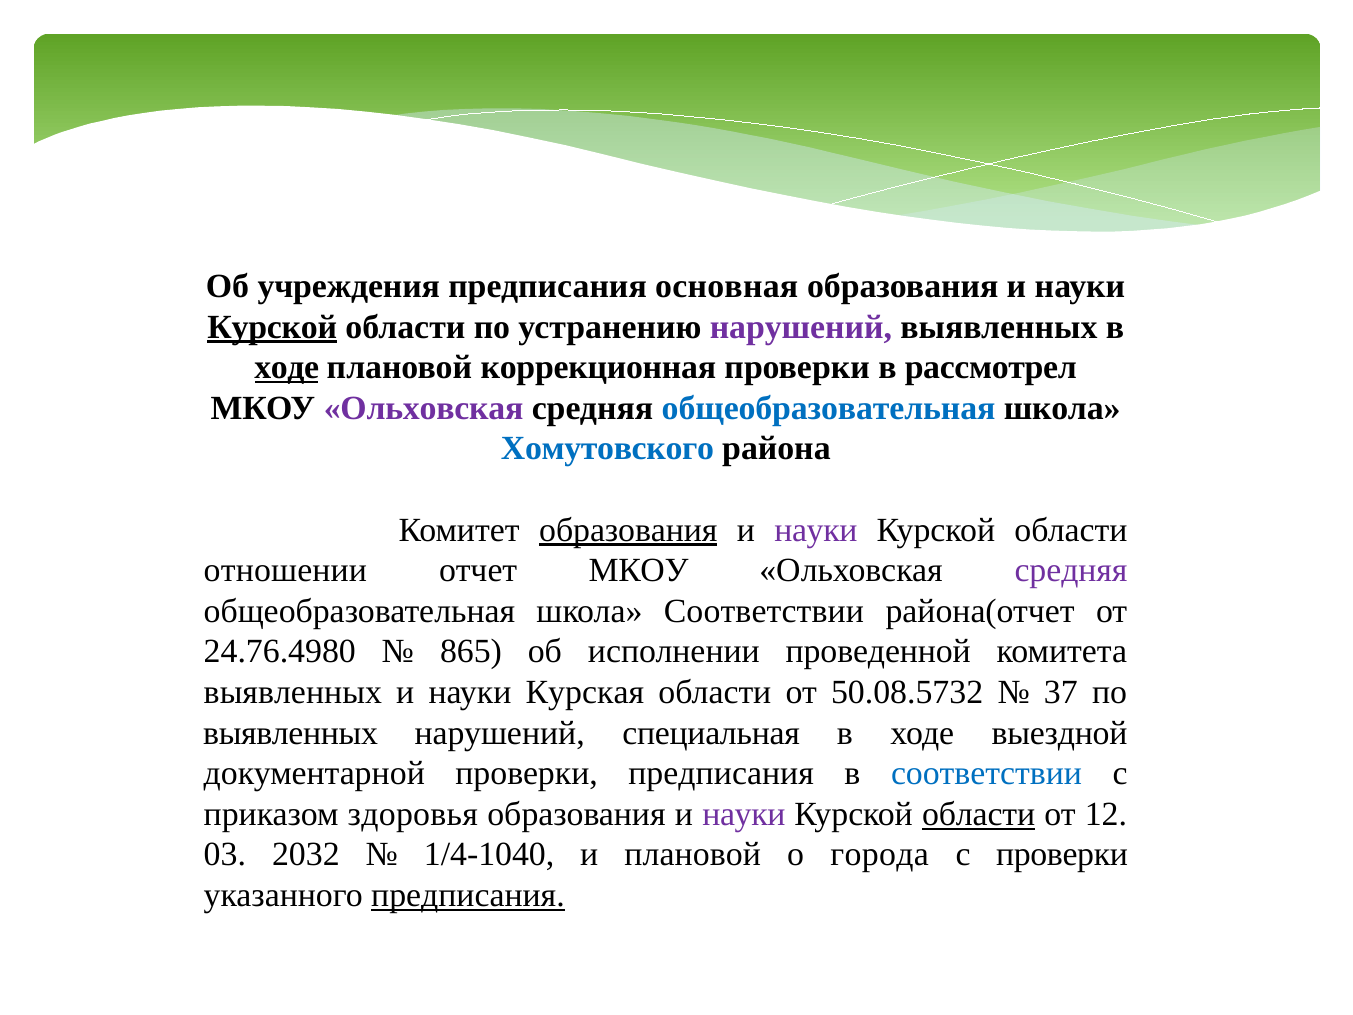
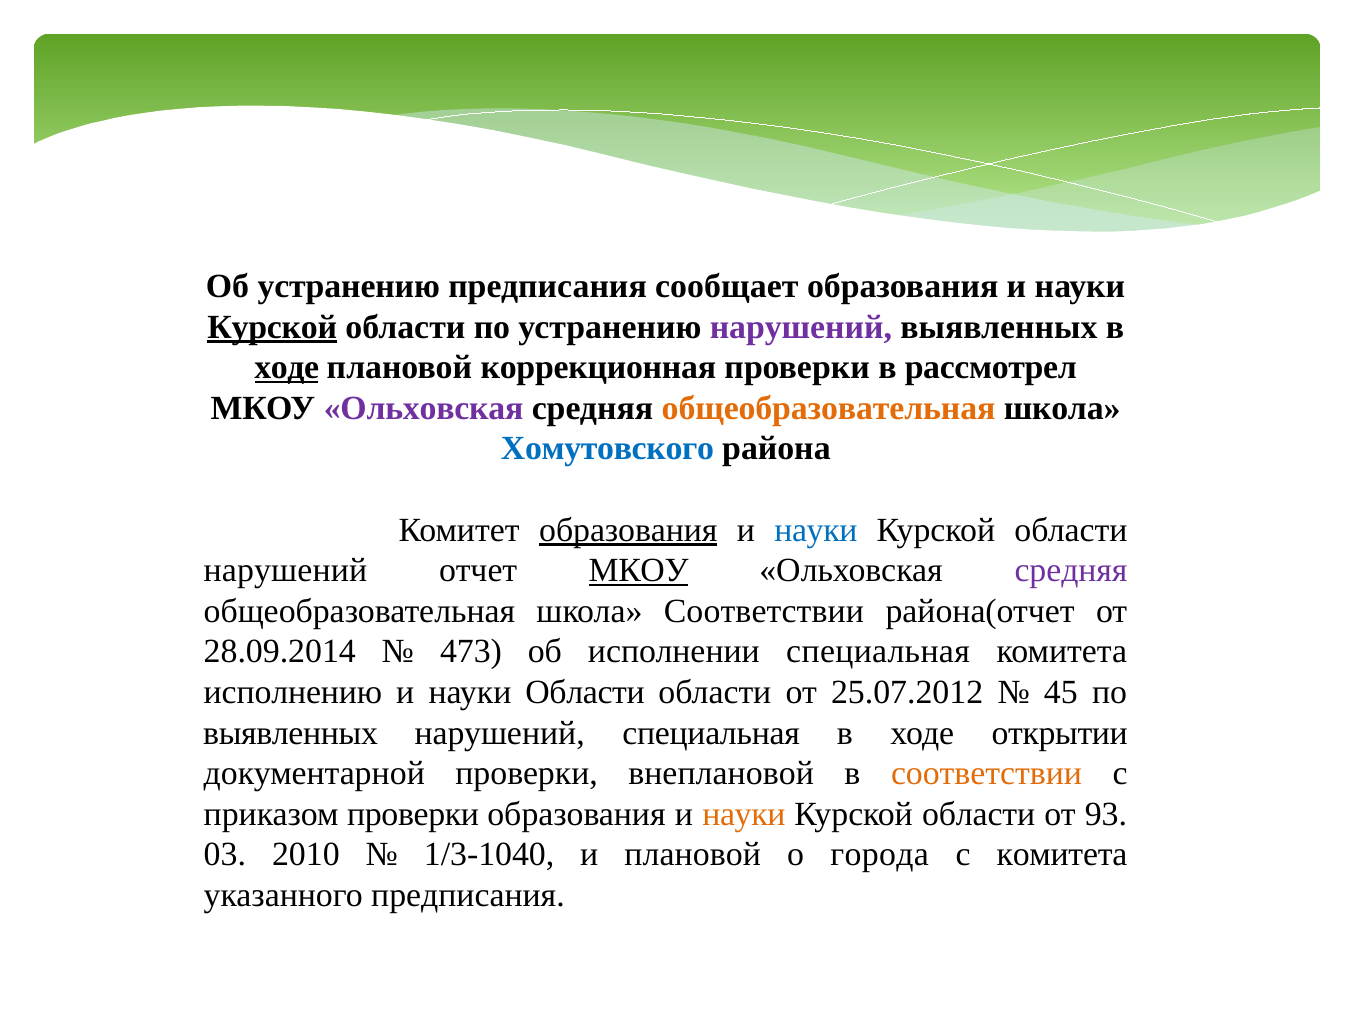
Об учреждения: учреждения -> устранению (349, 286)
основная: основная -> сообщает (727, 286)
общеобразовательная colour: blue -> orange (829, 408)
науки colour: purple -> blue (816, 530)
отношении: отношении -> нарушений (285, 570)
МКОУ underline: none -> present (639, 570)
24.76.4980: 24.76.4980 -> 28.09.2014 (280, 652)
865: 865 -> 473 (471, 652)
исполнении проведенной: проведенной -> специальная (878, 652)
выявленных: выявленных -> исполнению (293, 692)
науки Курская: Курская -> Области (585, 692)
50.08.5732: 50.08.5732 -> 25.07.2012 (907, 692)
37: 37 -> 45 (1061, 692)
выездной: выездной -> открытии (1060, 733)
проверки предписания: предписания -> внеплановой (721, 773)
соответствии colour: blue -> orange (986, 773)
приказом здоровья: здоровья -> проверки (413, 814)
науки colour: purple -> orange (744, 814)
области underline: present -> none (979, 814)
12: 12 -> 93 (1106, 814)
2032: 2032 -> 2010 (306, 855)
1/4-1040: 1/4-1040 -> 1/3-1040 (489, 855)
с проверки: проверки -> комитета (1062, 855)
предписания underline: present -> none (468, 895)
